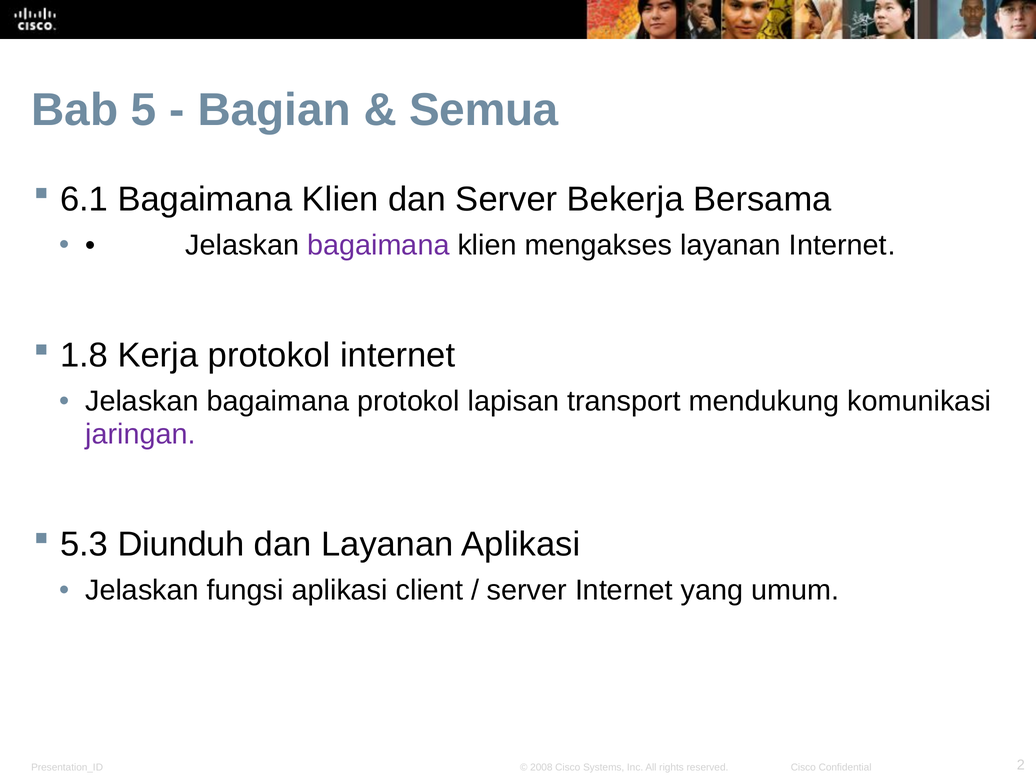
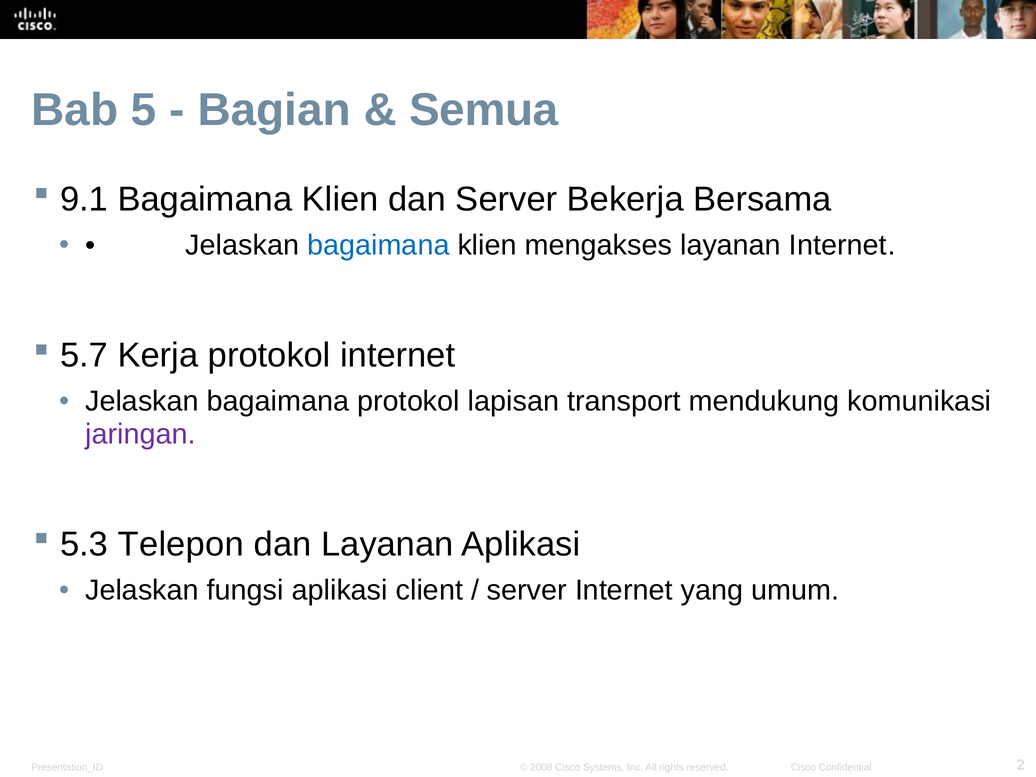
6.1: 6.1 -> 9.1 (84, 199)
bagaimana colour: purple -> blue (378, 245)
1.8: 1.8 -> 5.7 (84, 355)
Diunduh: Diunduh -> Telepon (181, 544)
